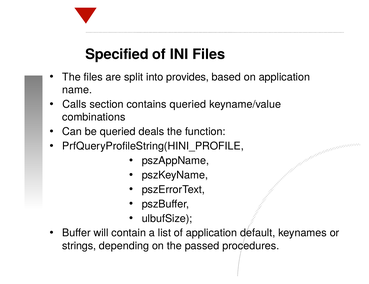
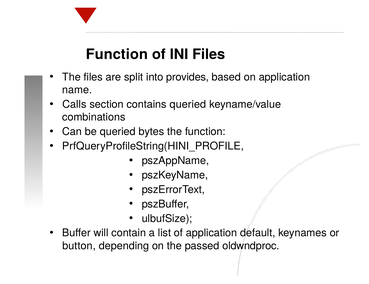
Specified: Specified -> Function (117, 54)
deals: deals -> bytes (151, 132)
strings: strings -> button (79, 246)
procedures: procedures -> oldwndproc (251, 246)
